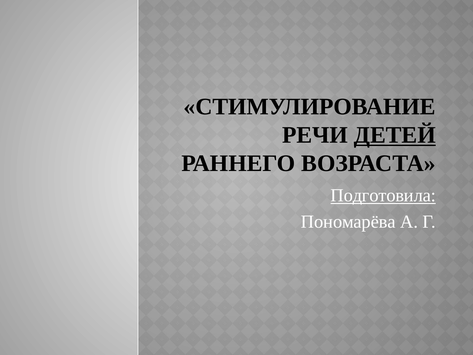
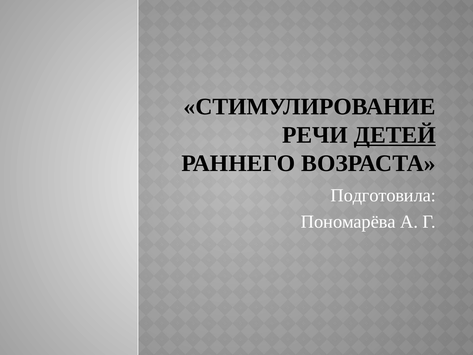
Подготовила underline: present -> none (383, 195)
